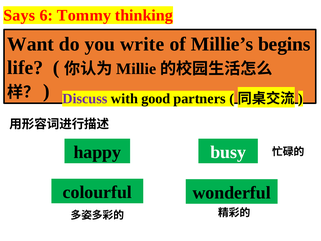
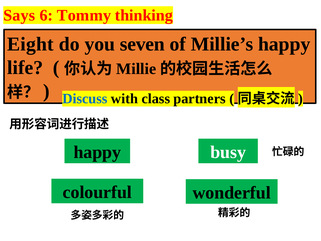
Want: Want -> Eight (30, 44)
write: write -> seven (142, 44)
Millie’s begins: begins -> happy (284, 44)
Discuss colour: purple -> blue (85, 99)
good: good -> class (156, 99)
